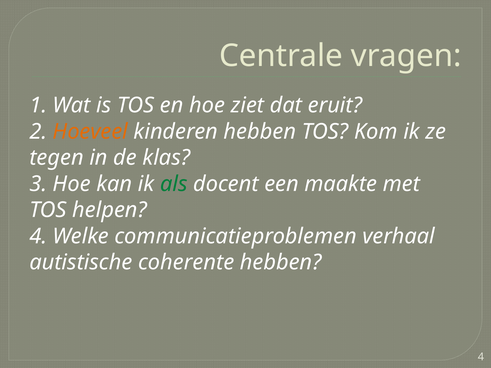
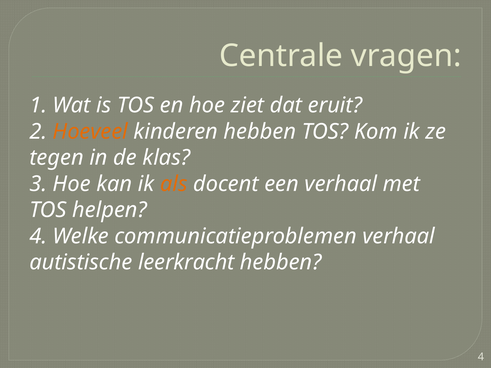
als colour: green -> orange (174, 184)
een maakte: maakte -> verhaal (341, 184)
coherente: coherente -> leerkracht (186, 263)
